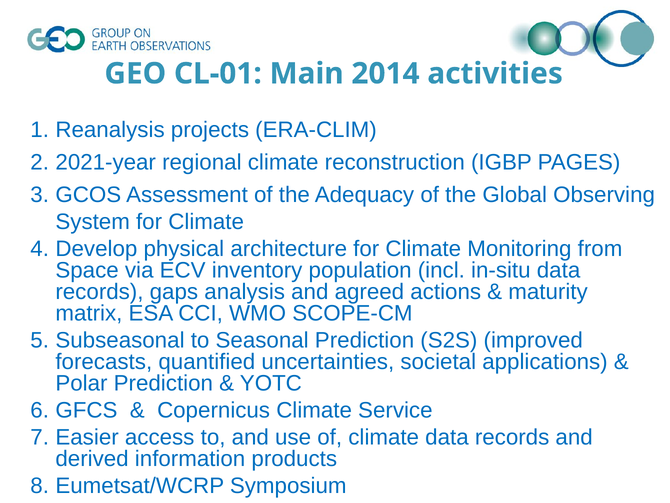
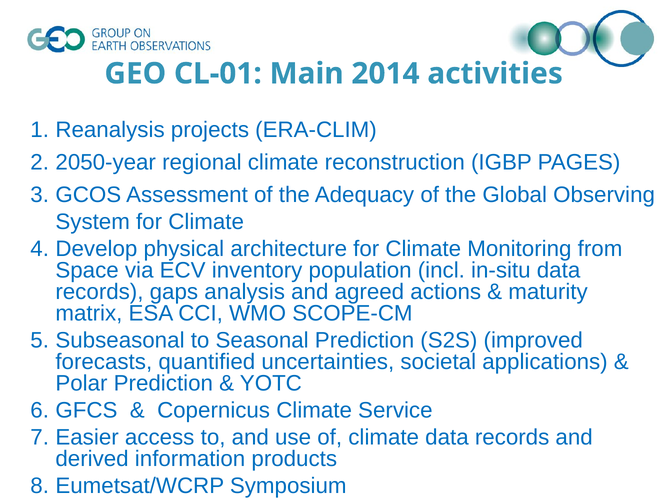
2021-year: 2021-year -> 2050-year (106, 162)
